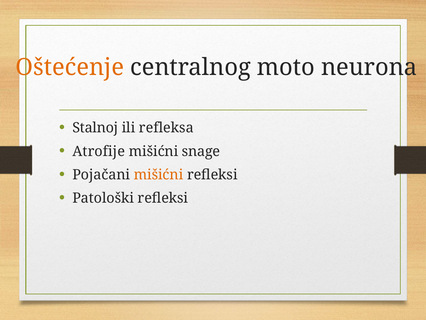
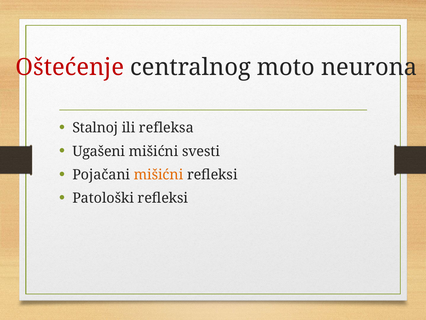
Oštećenje colour: orange -> red (70, 67)
Atrofije: Atrofije -> Ugašeni (99, 151)
snage: snage -> svesti (201, 151)
